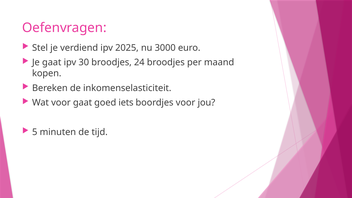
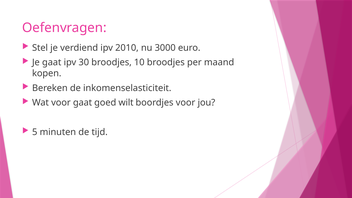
2025: 2025 -> 2010 (127, 48)
24: 24 -> 10 (139, 62)
iets: iets -> wilt (126, 103)
